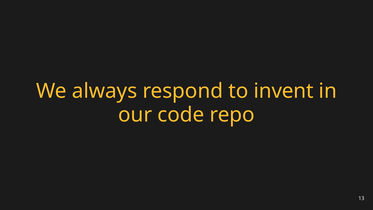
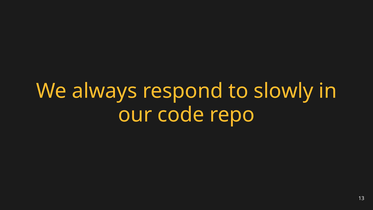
invent: invent -> slowly (284, 91)
